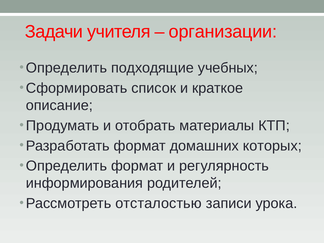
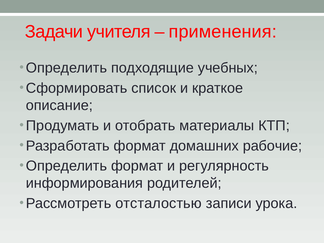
организации: организации -> применения (223, 32)
которых: которых -> рабочие (272, 146)
